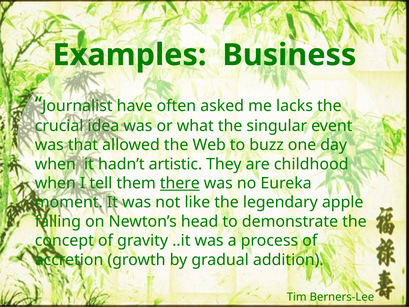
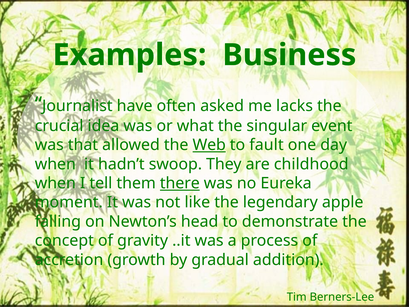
Web underline: none -> present (209, 145)
buzz: buzz -> fault (266, 145)
artistic: artistic -> swoop (175, 164)
